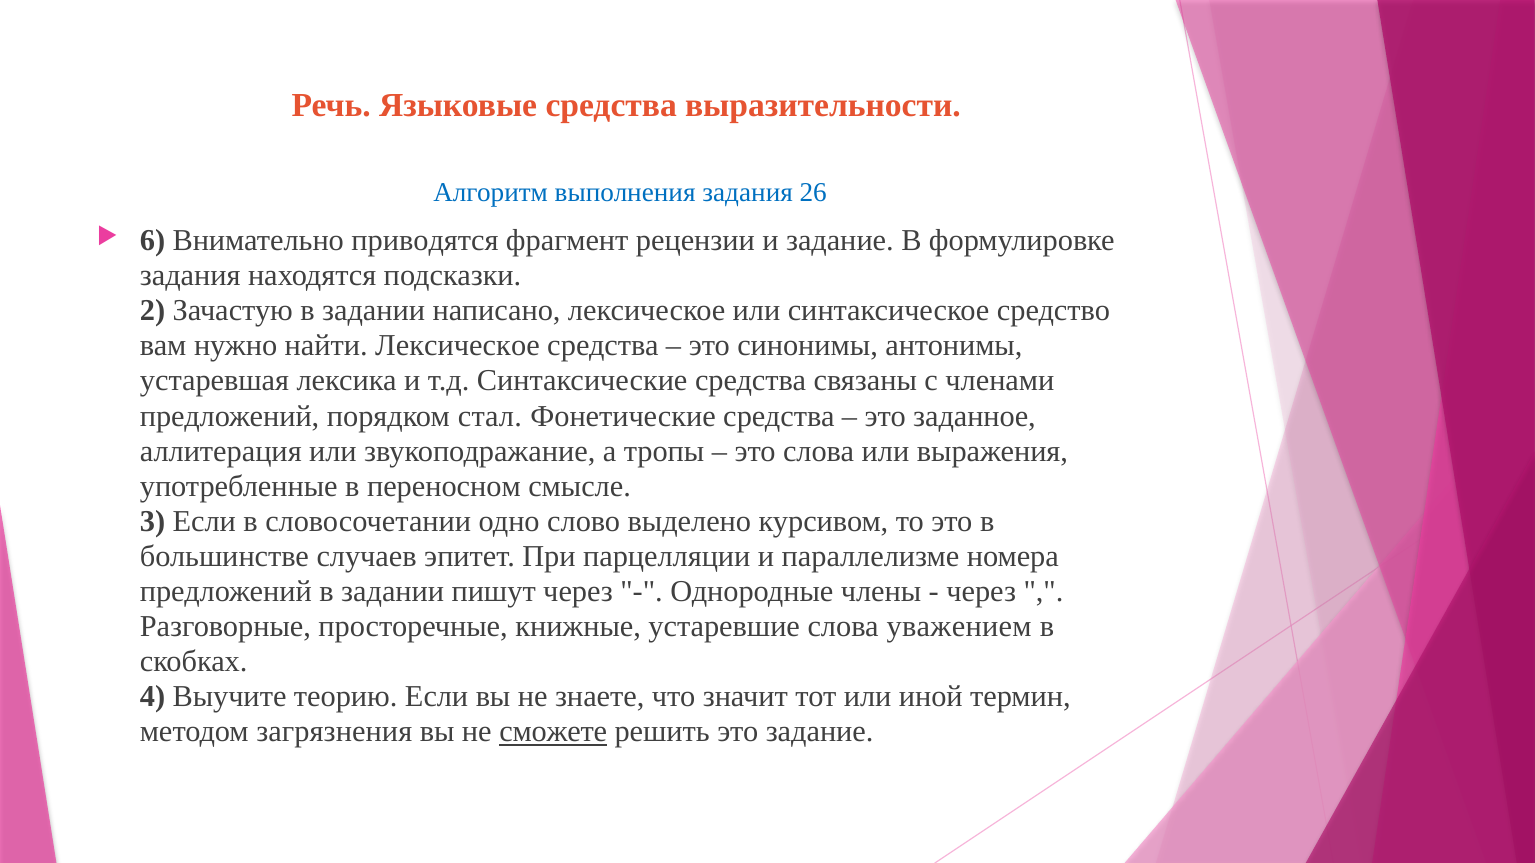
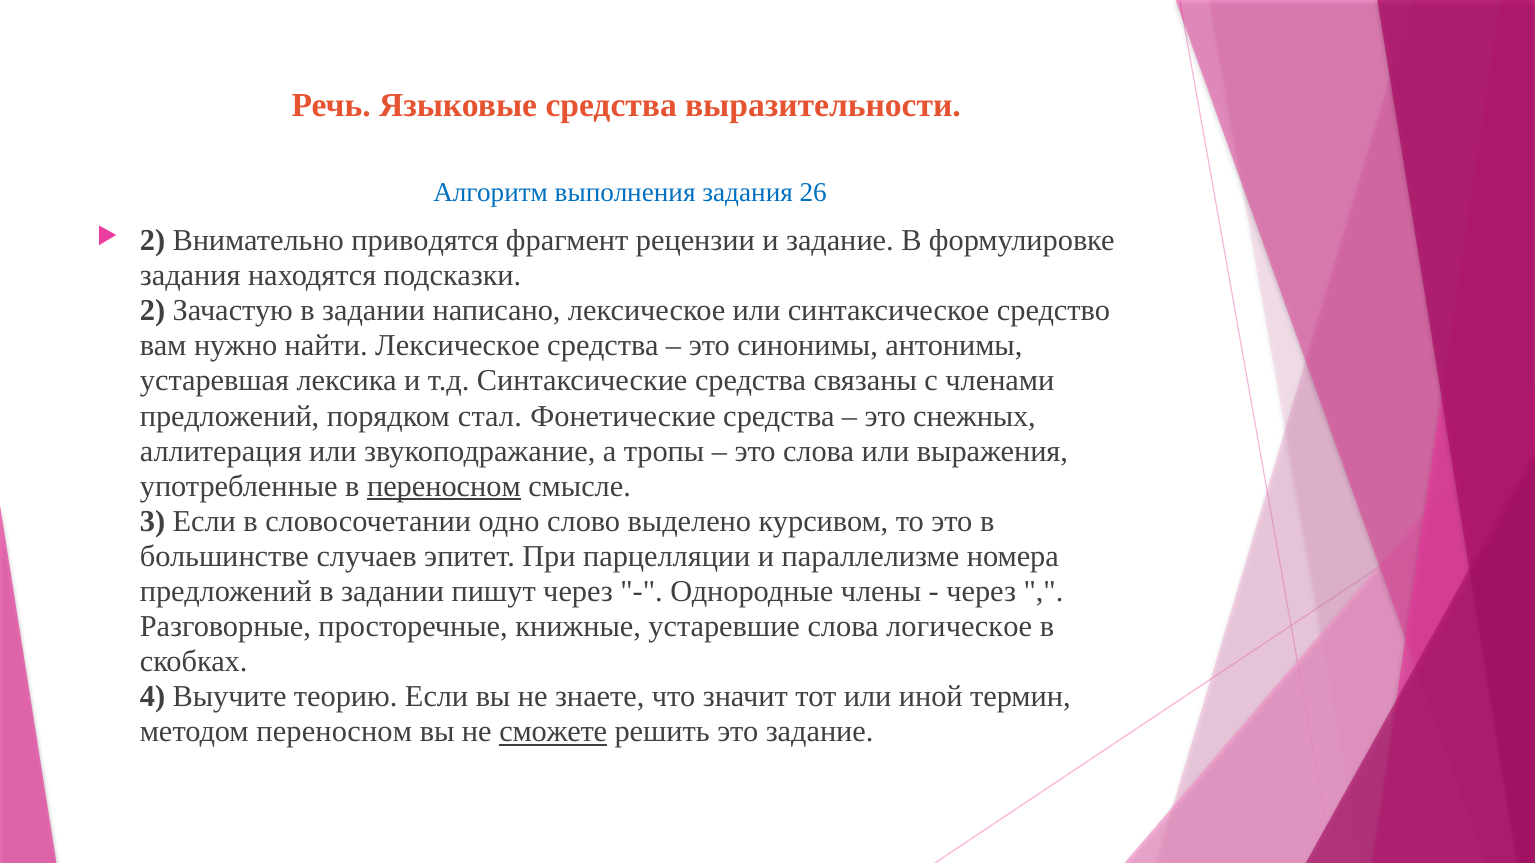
6: 6 -> 2 (153, 241)
заданное: заданное -> снежных (974, 416)
переносном underline: none -> present (444, 486)
уважением: уважением -> логическое (959, 627)
методом загрязнения: загрязнения -> переносном (334, 732)
